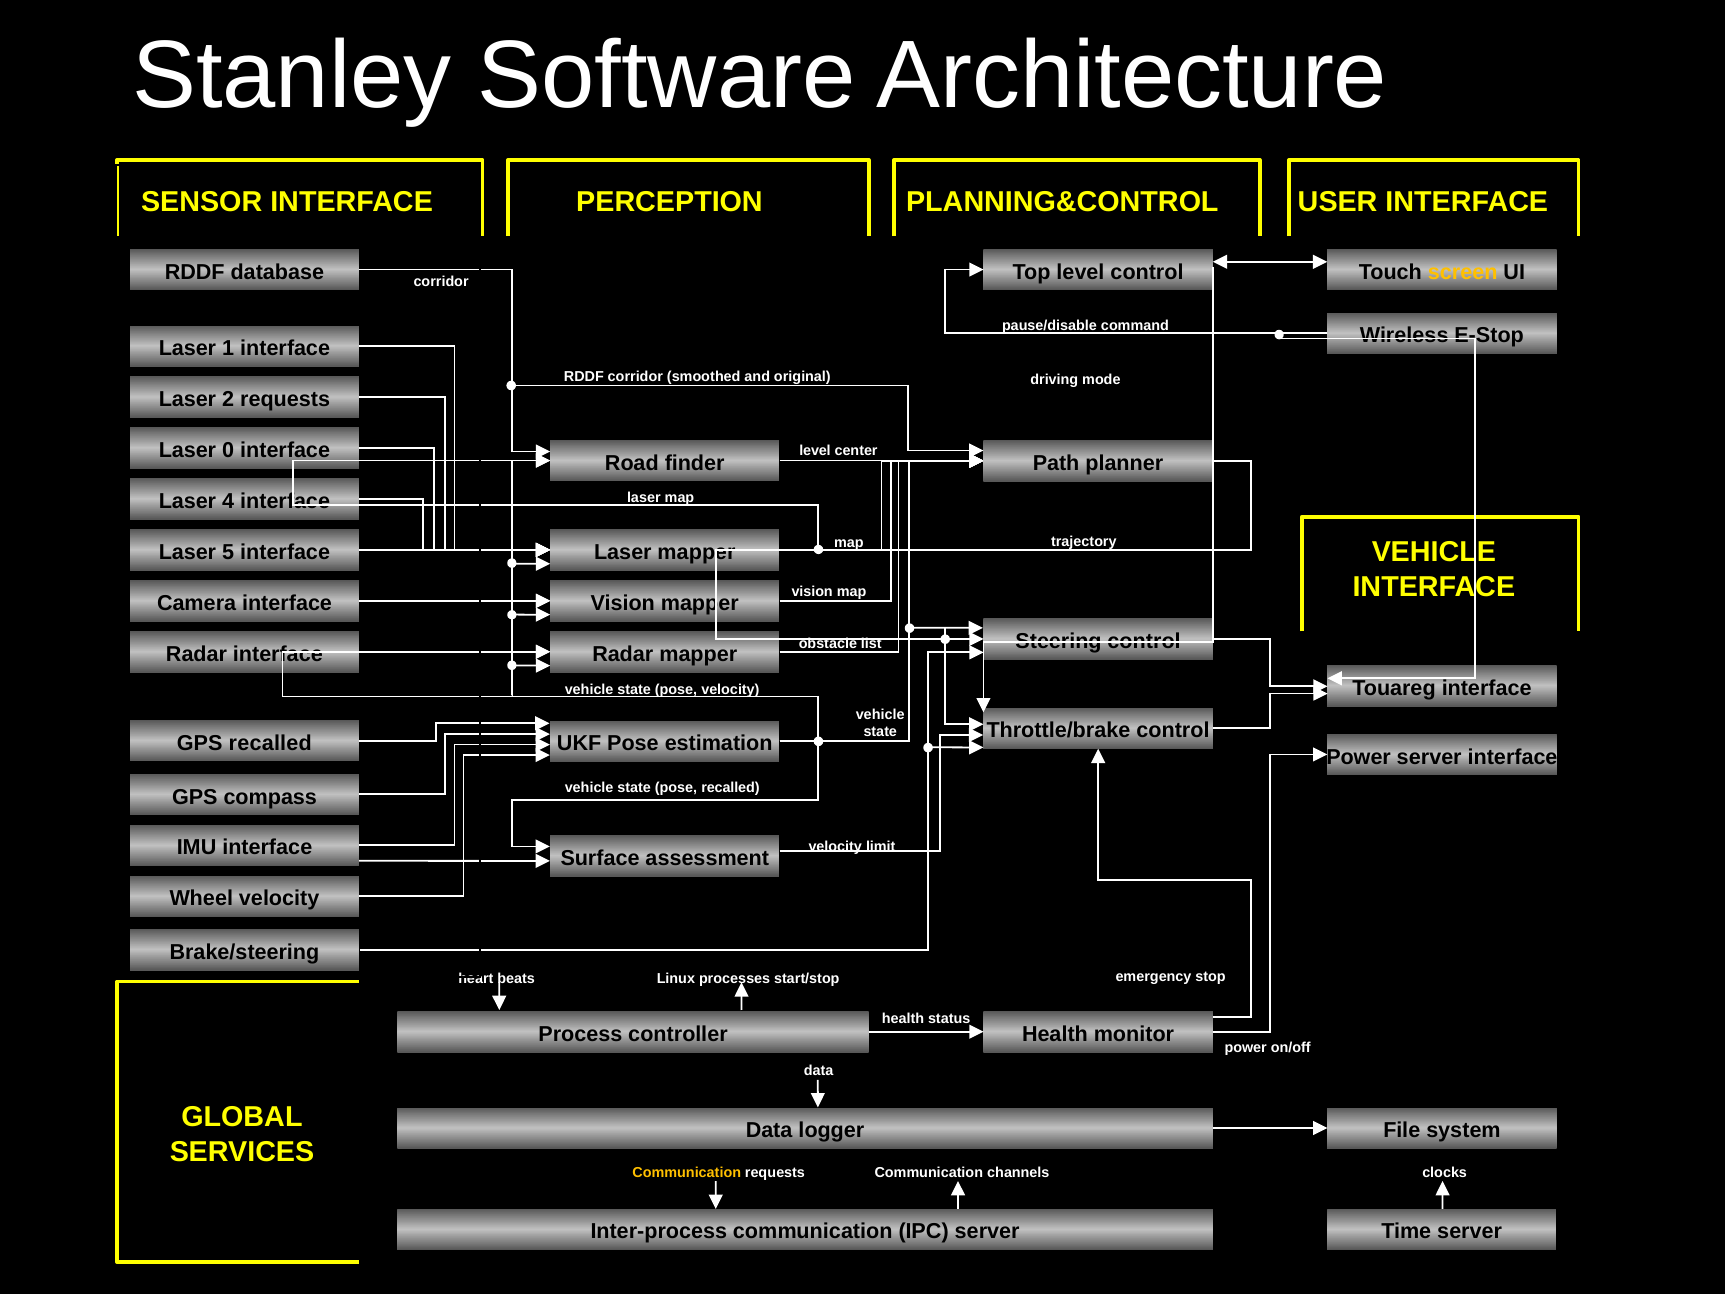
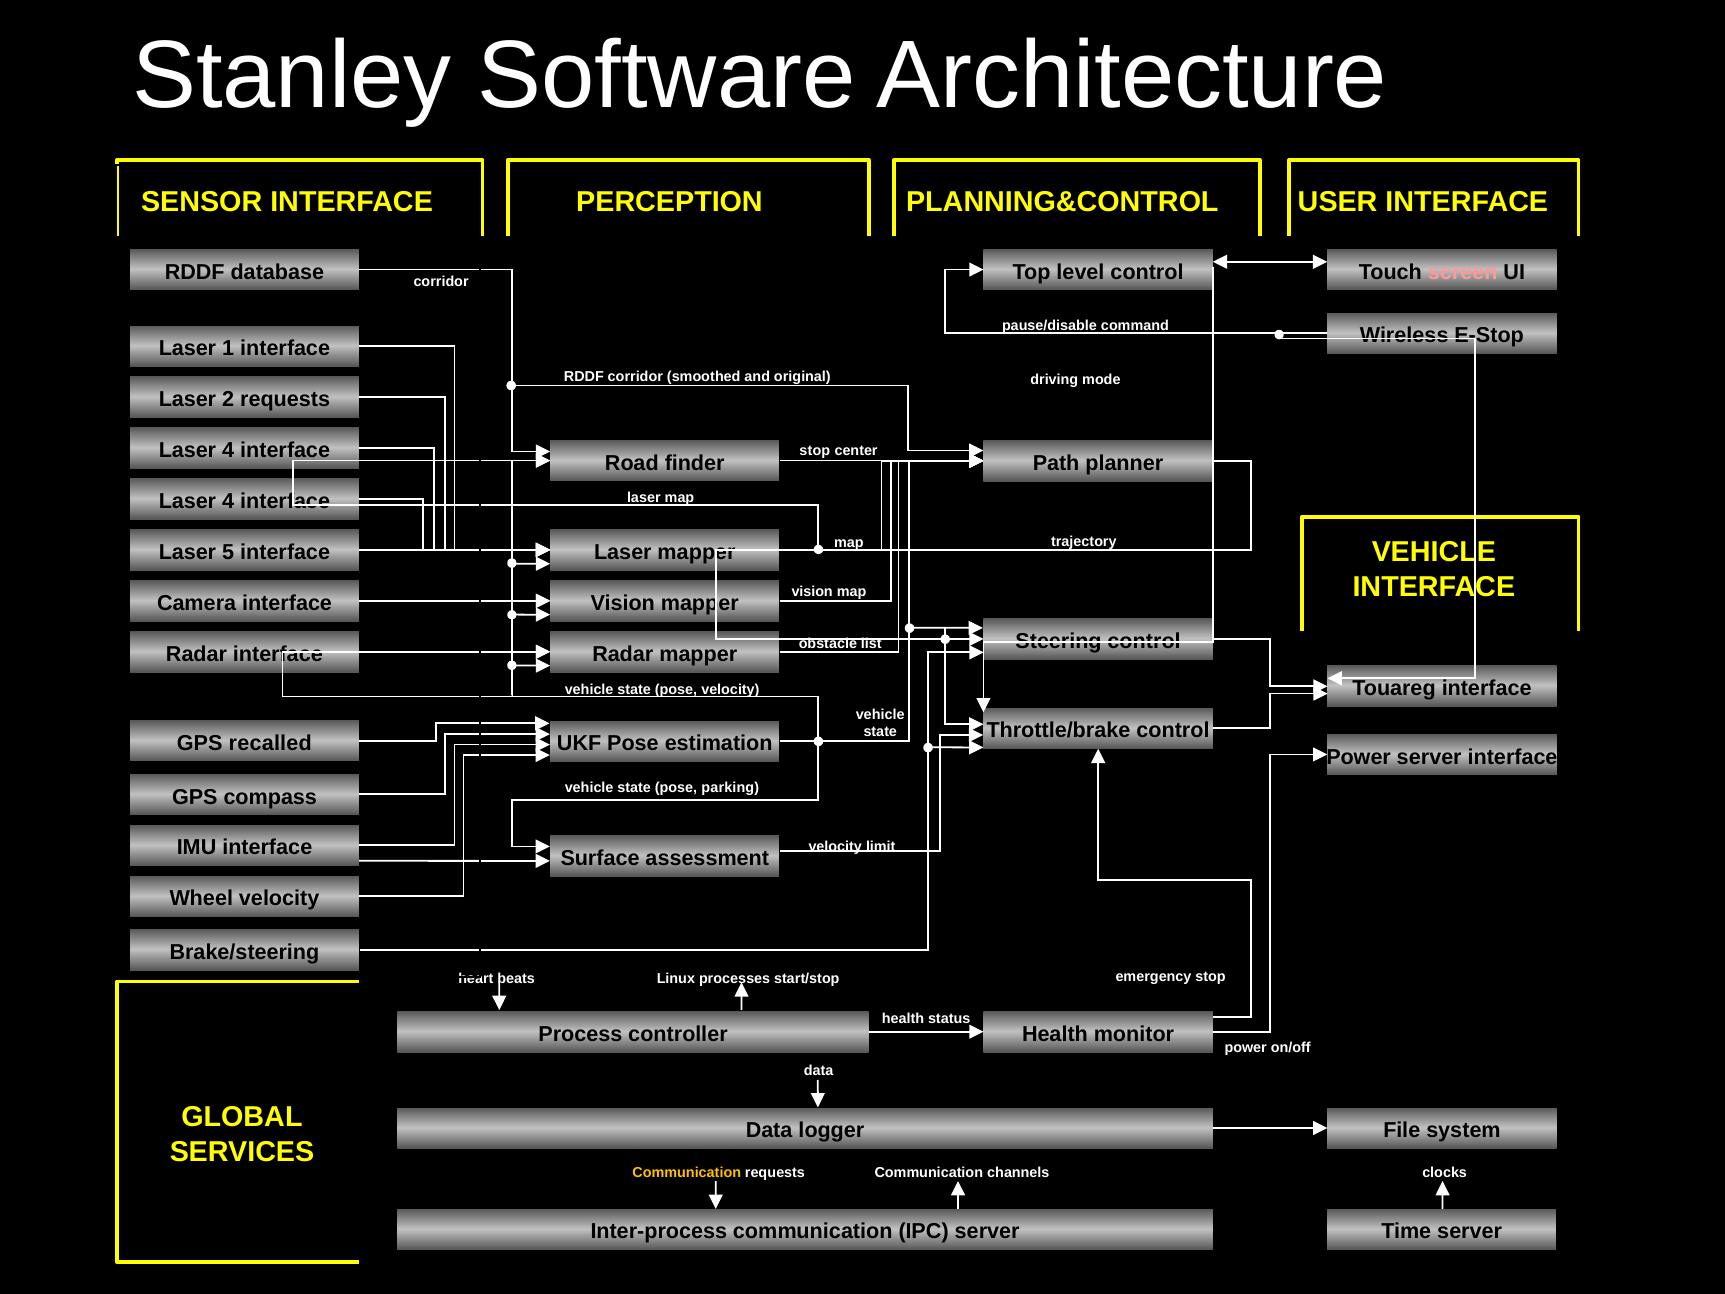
screen colour: yellow -> pink (1463, 272)
0: 0 -> 4 (228, 450)
level: level -> stop (815, 451)
pose recalled: recalled -> parking (730, 787)
